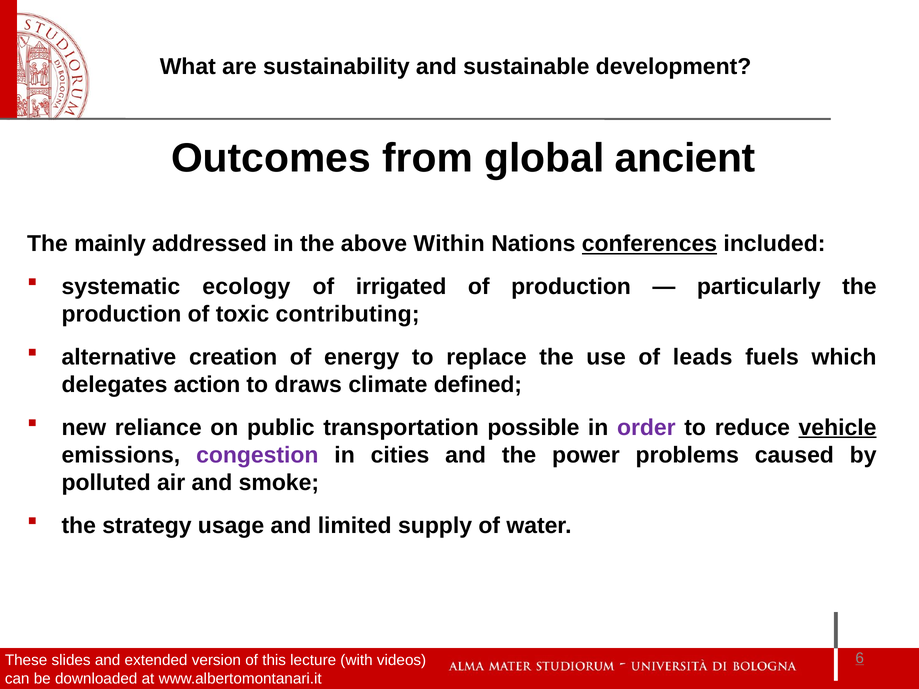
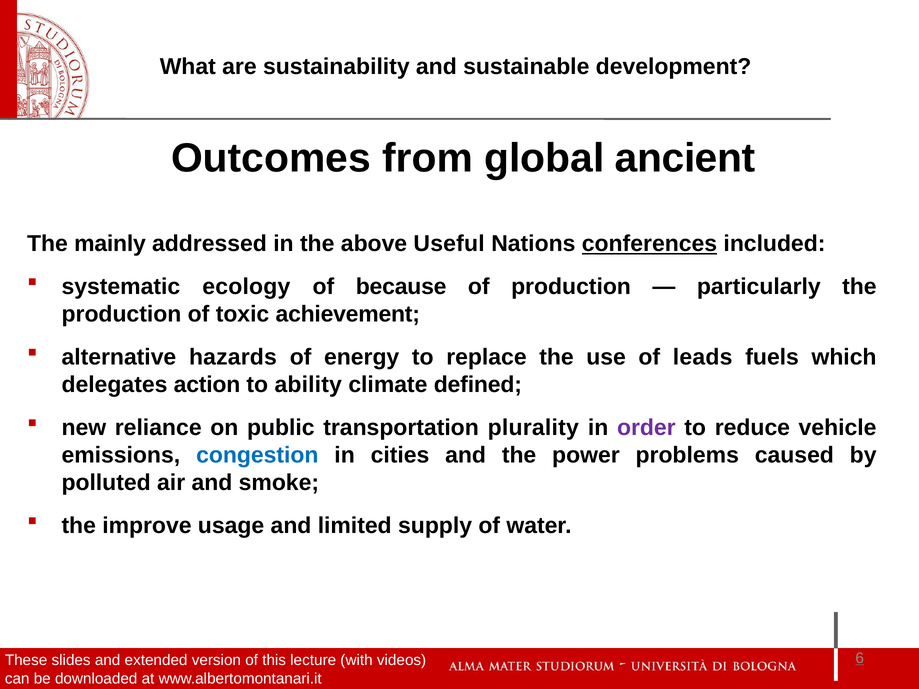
Within: Within -> Useful (449, 244)
irrigated: irrigated -> because (401, 287)
contributing: contributing -> achievement (348, 314)
creation: creation -> hazards (233, 357)
draws: draws -> ability (308, 385)
possible: possible -> plurality (533, 428)
vehicle underline: present -> none (838, 428)
congestion colour: purple -> blue (257, 455)
strategy: strategy -> improve (147, 526)
